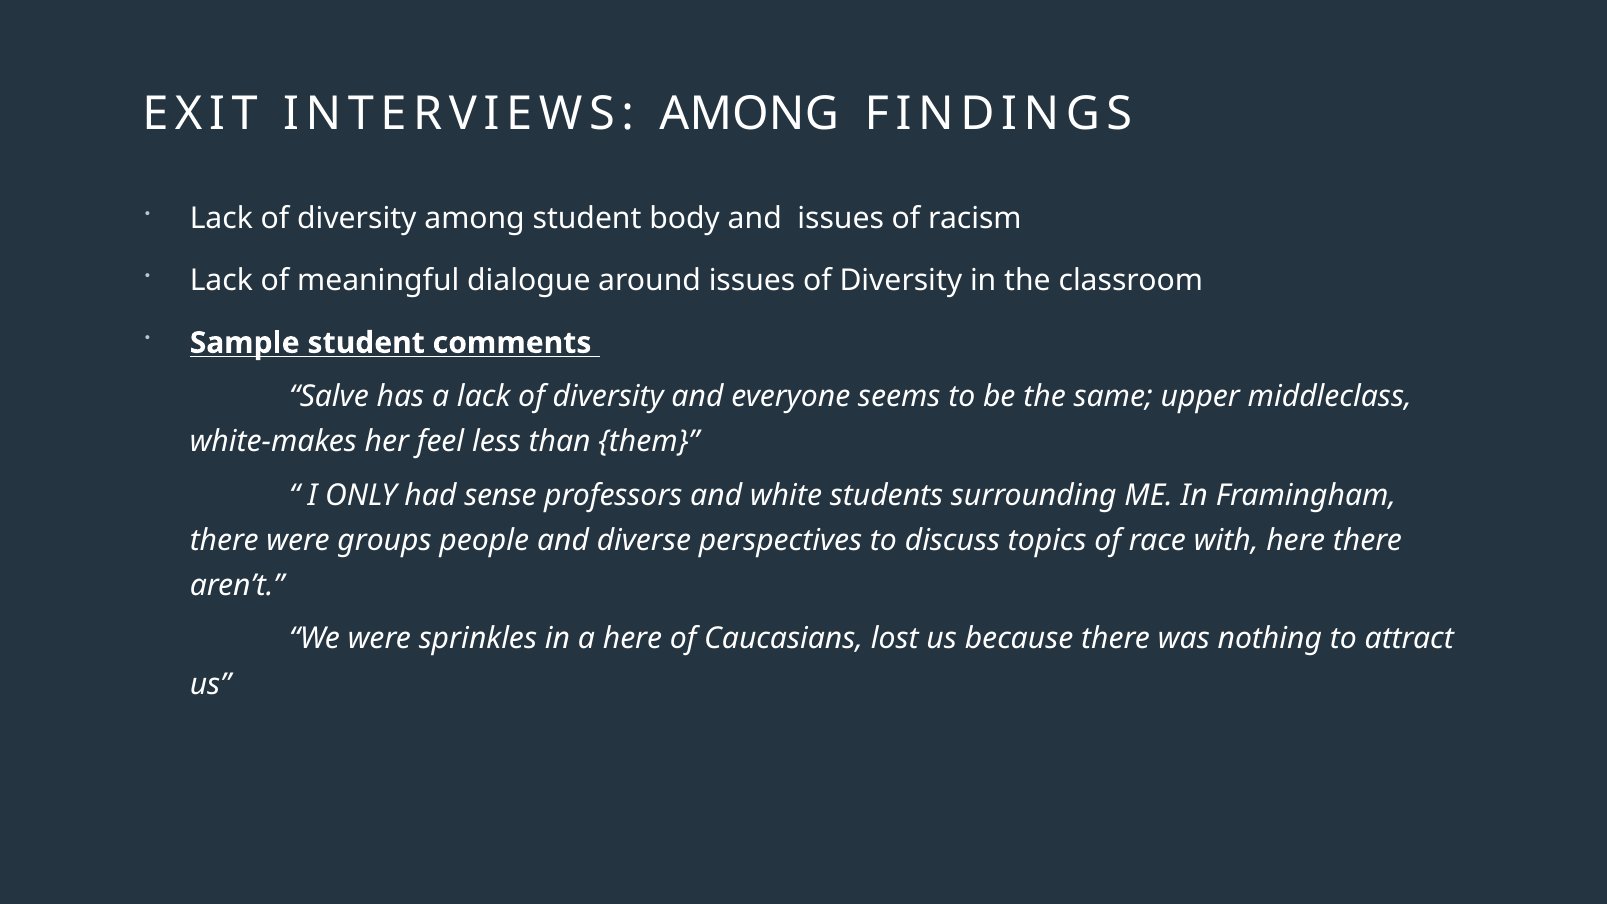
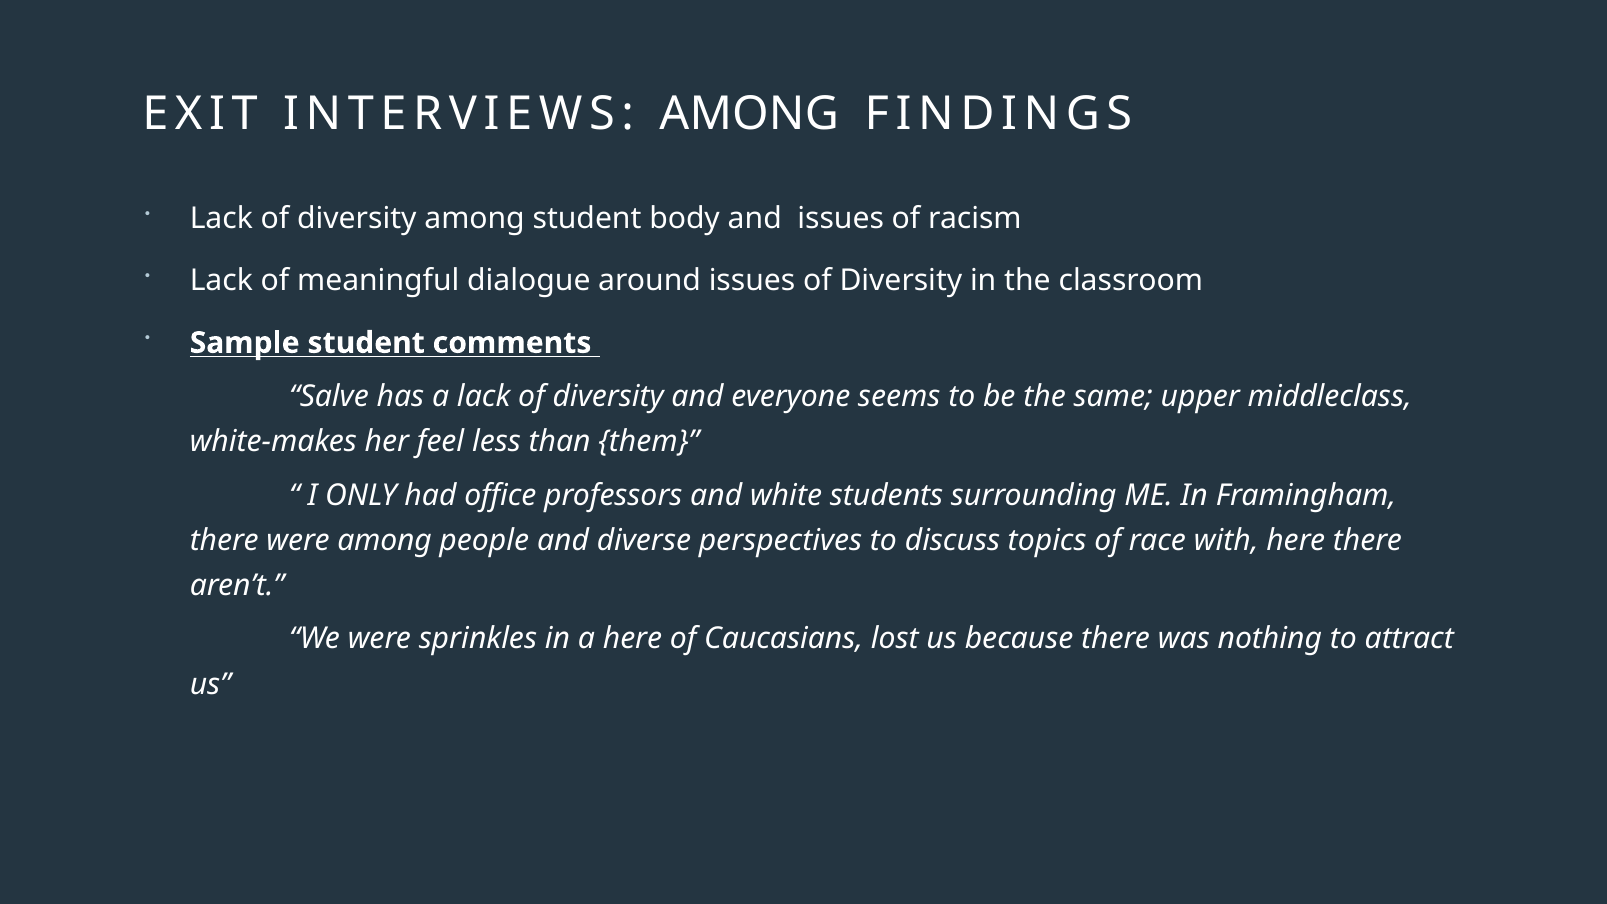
sense: sense -> office (500, 495)
were groups: groups -> among (385, 540)
